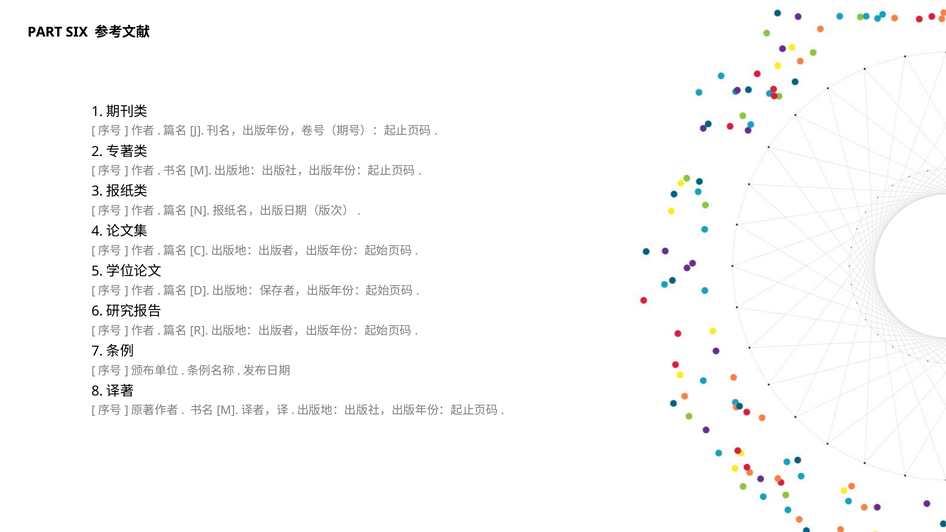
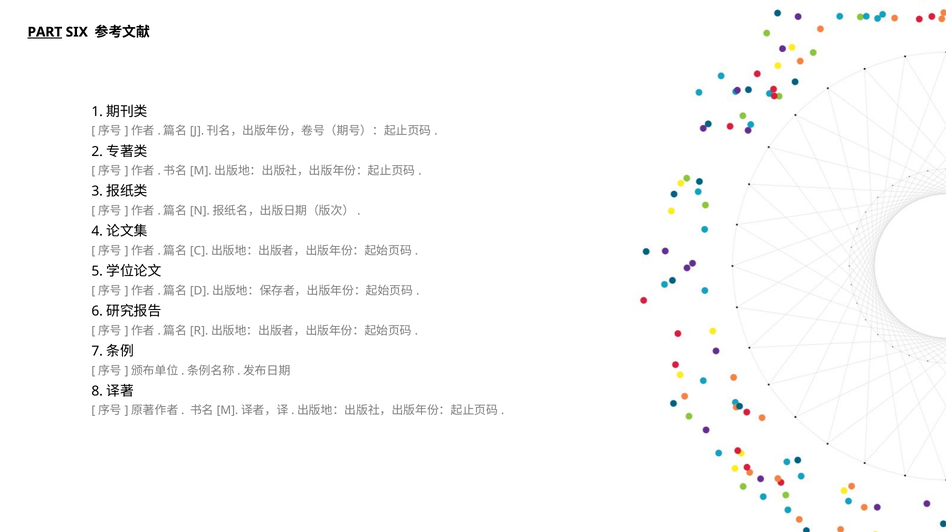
PART underline: none -> present (45, 32)
